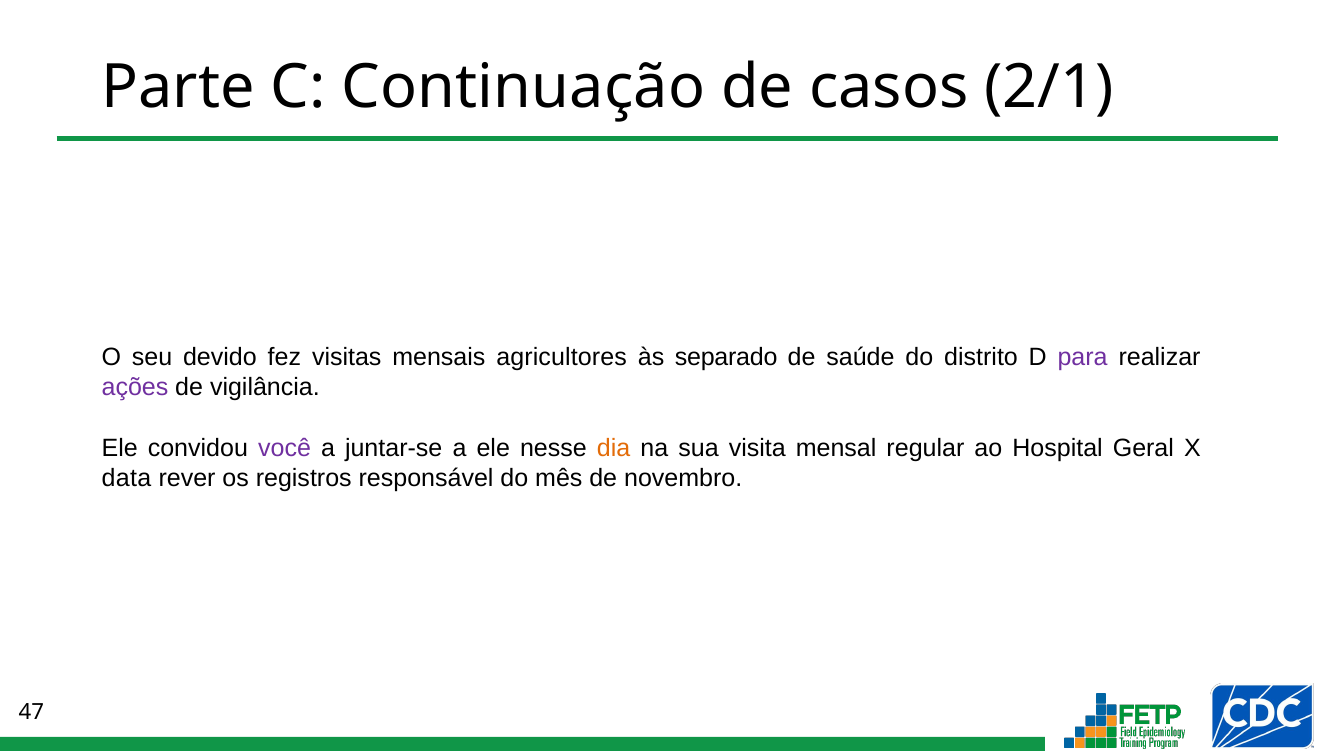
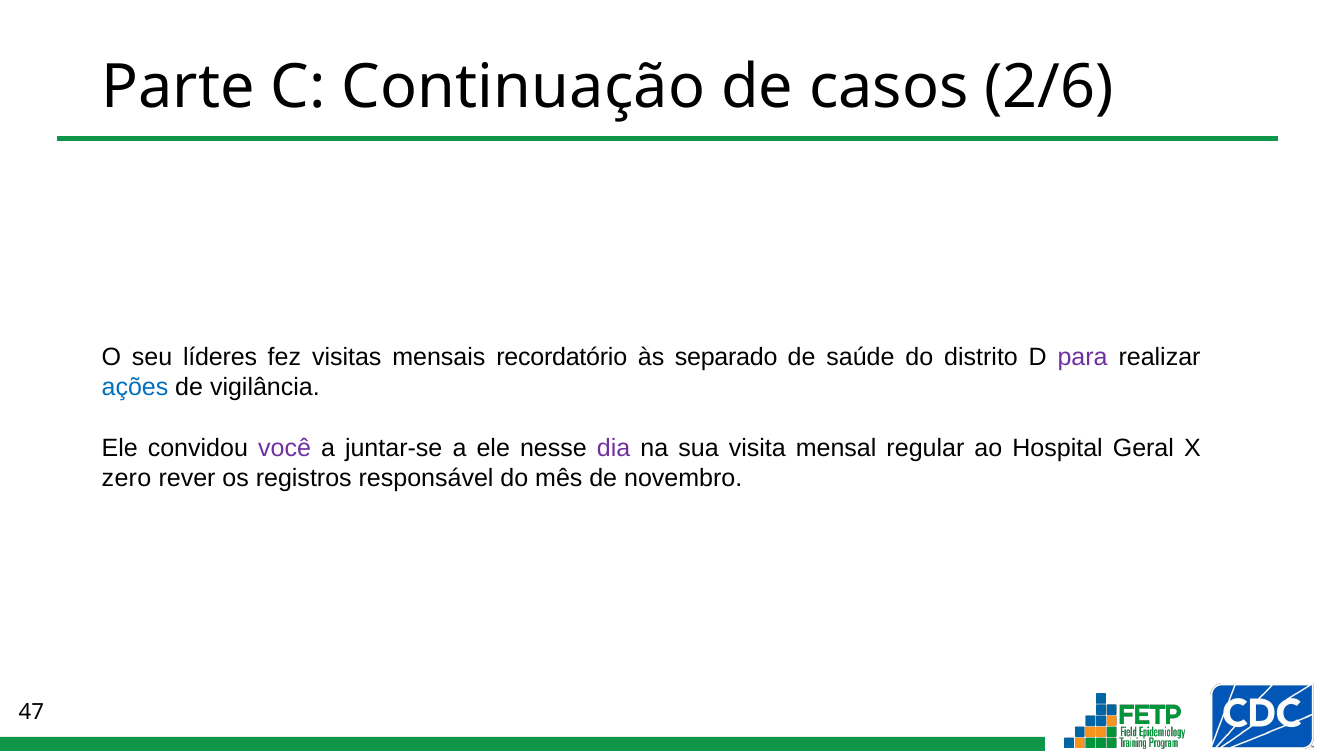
2/1: 2/1 -> 2/6 (1049, 88)
devido: devido -> líderes (220, 358)
agricultores: agricultores -> recordatório (562, 358)
ações colour: purple -> blue (135, 388)
dia colour: orange -> purple (614, 448)
data: data -> zero (126, 478)
